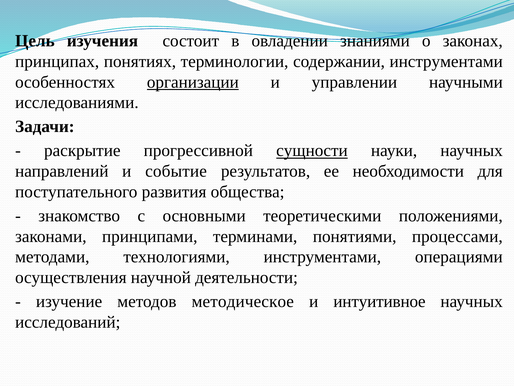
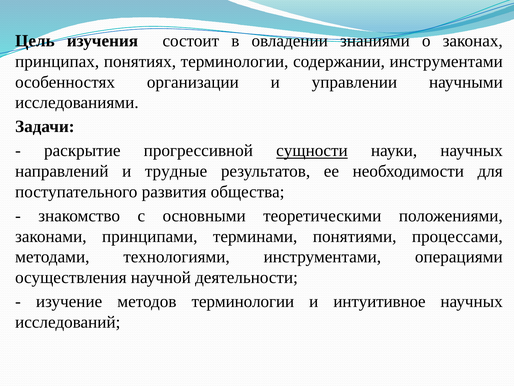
организации underline: present -> none (193, 82)
событие: событие -> трудные (176, 171)
методов методическое: методическое -> терминологии (243, 301)
